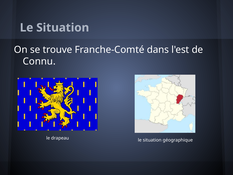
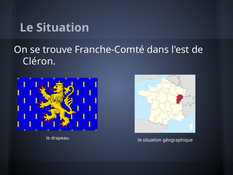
Connu: Connu -> Cléron (39, 61)
